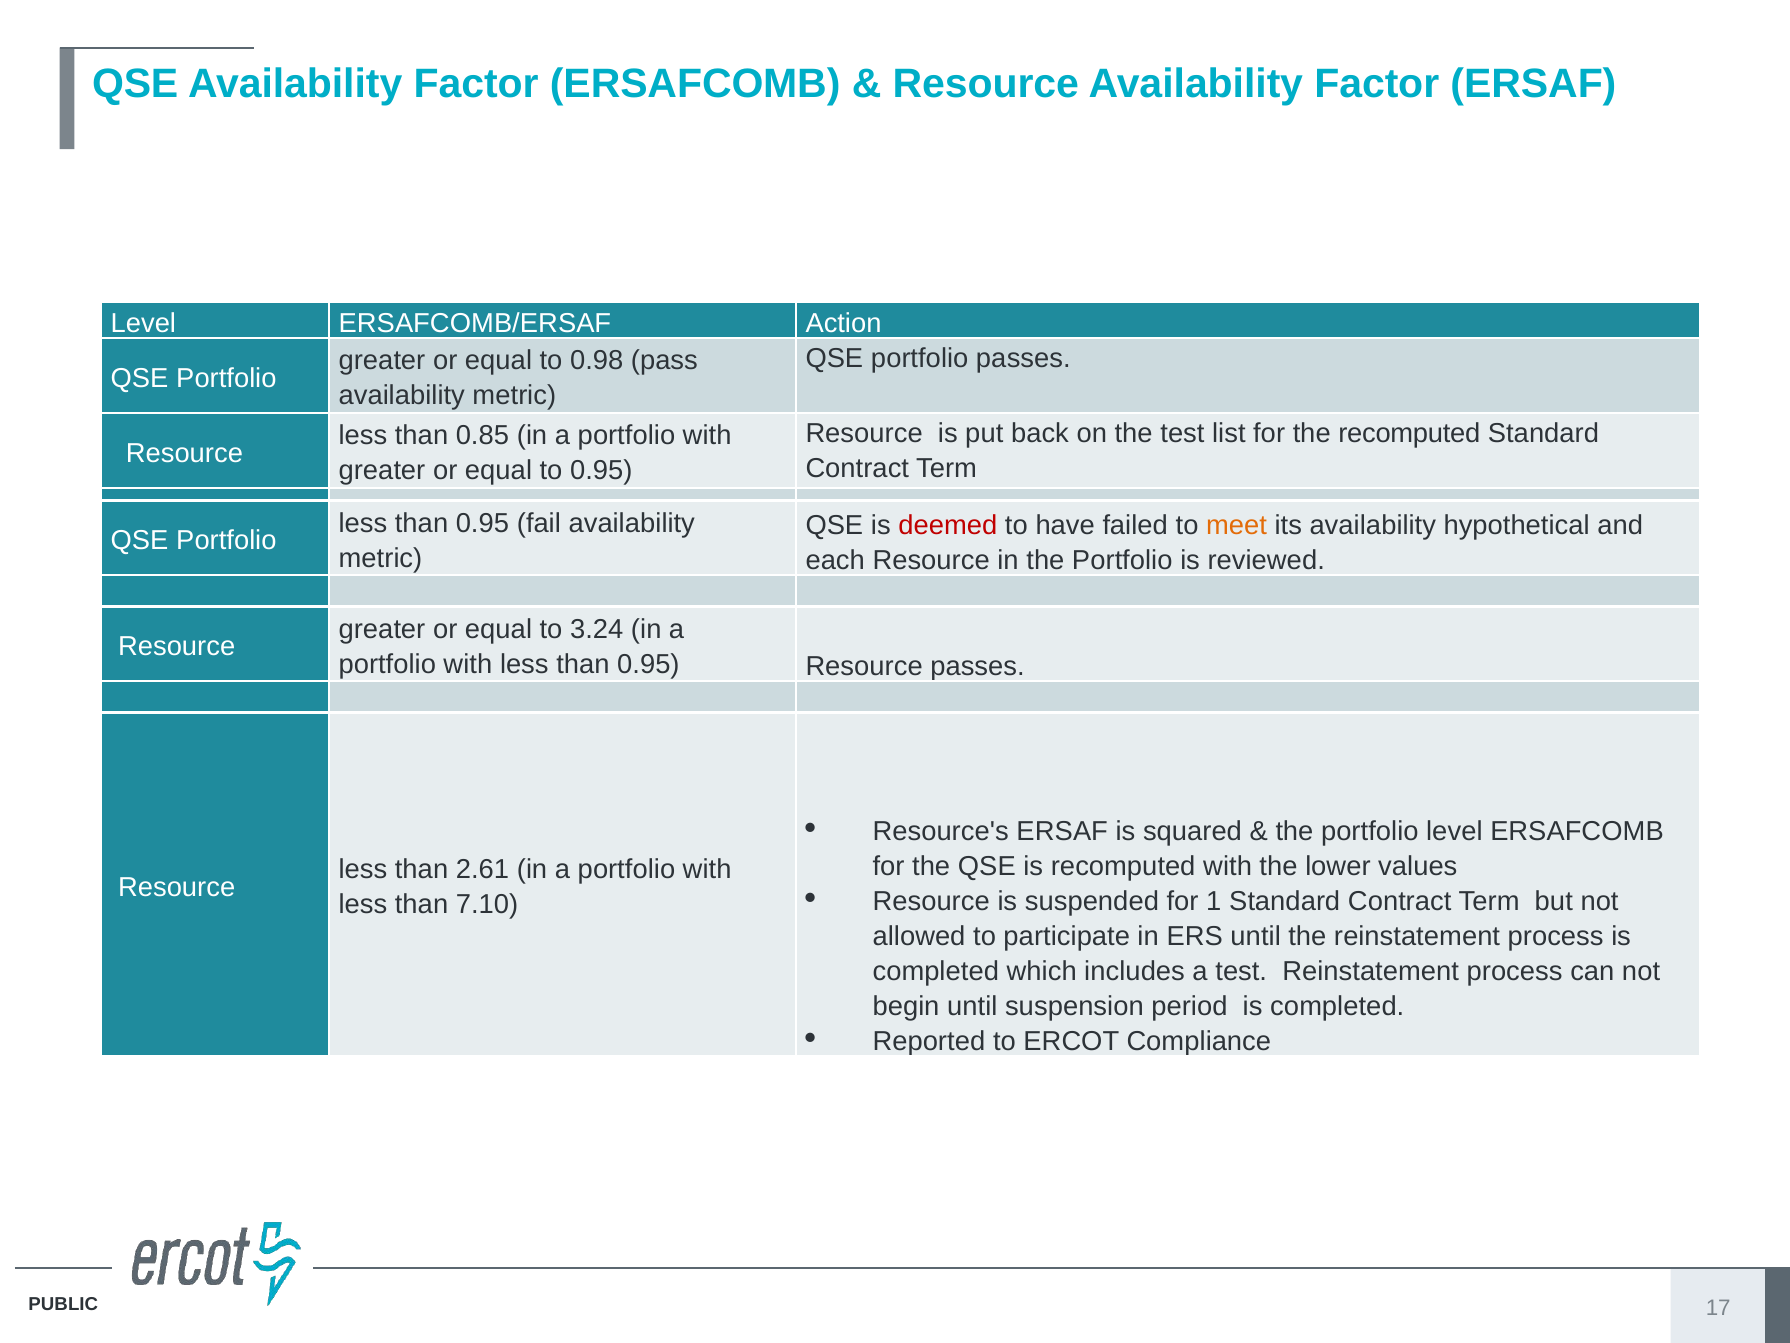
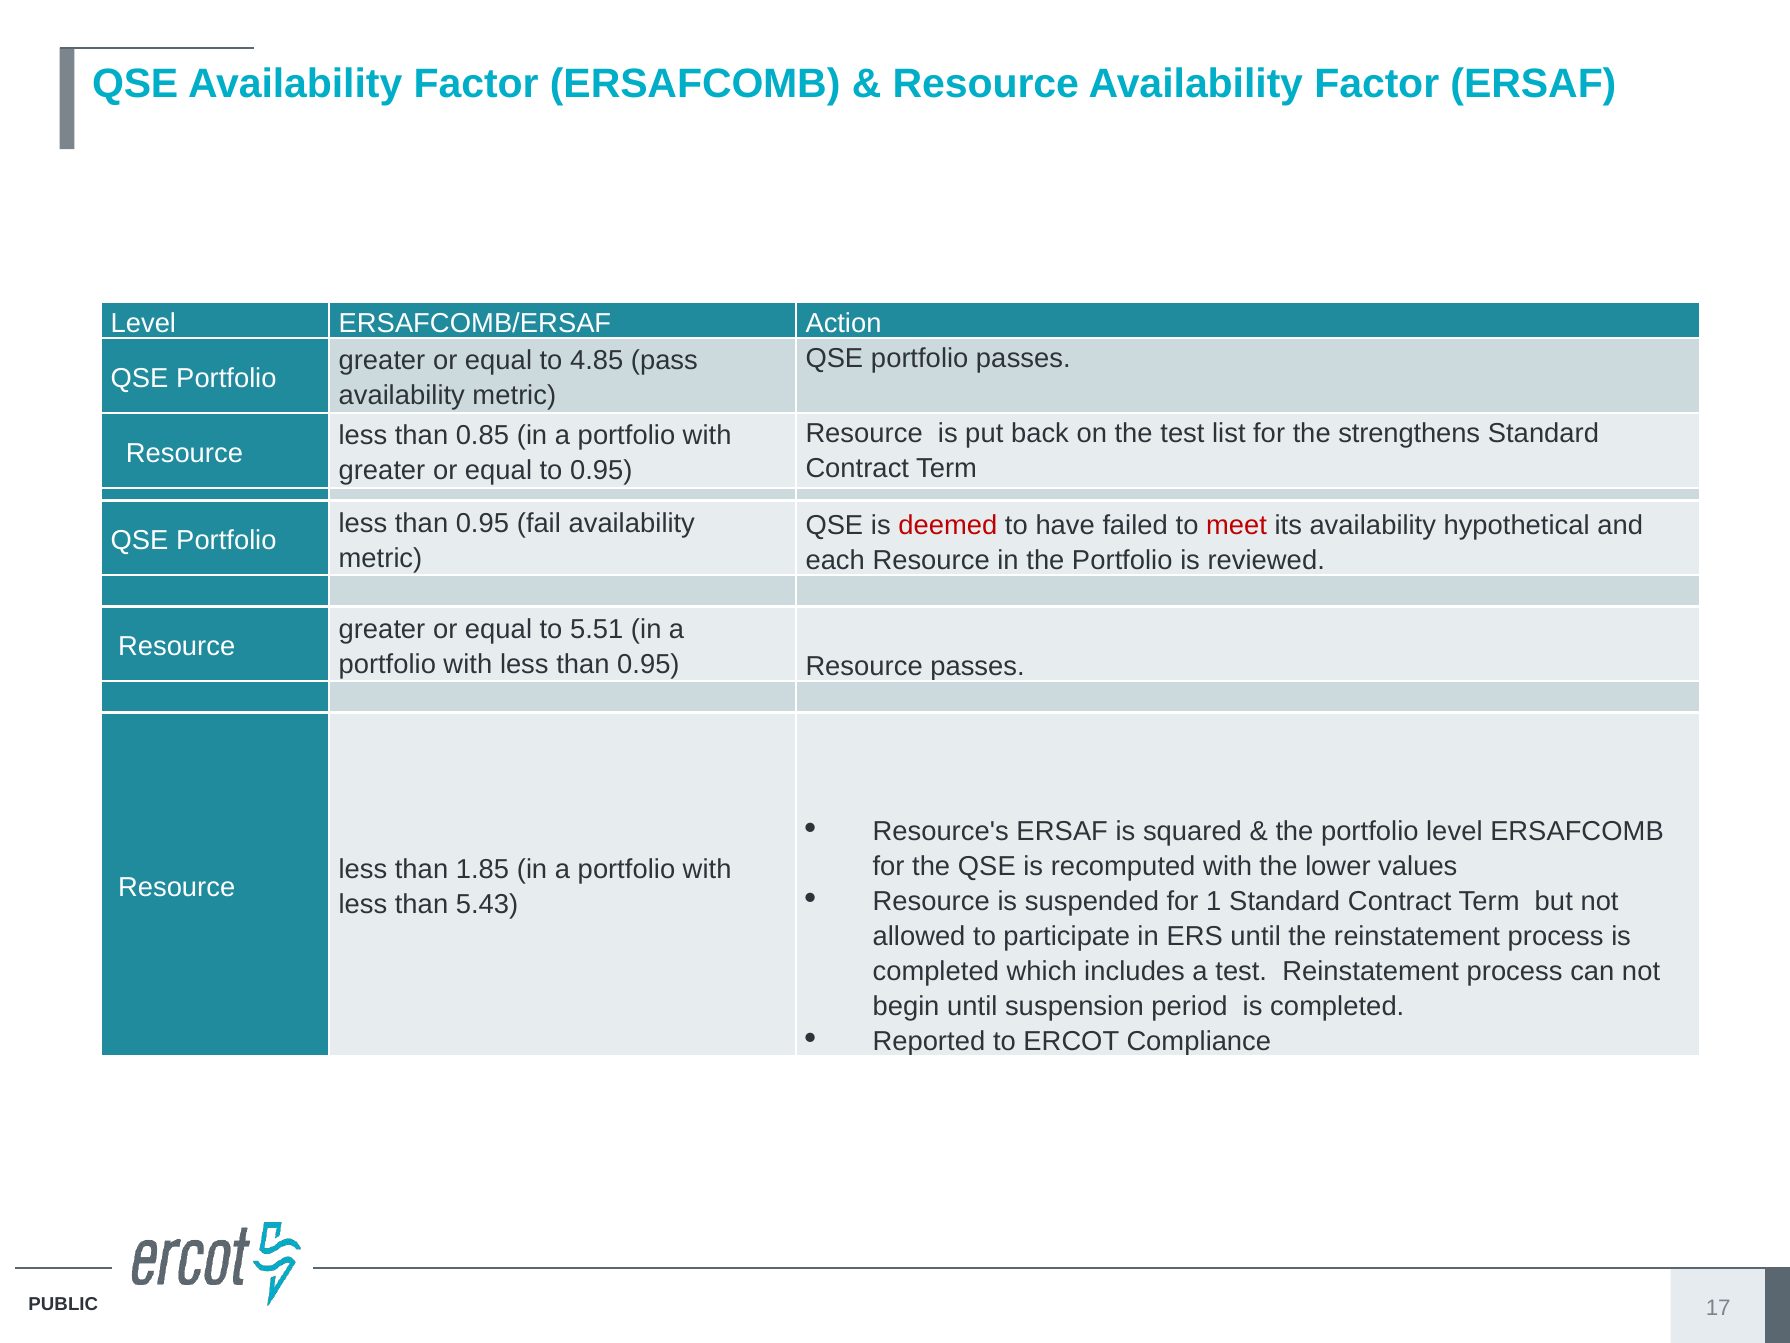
0.98: 0.98 -> 4.85 (597, 361)
the recomputed: recomputed -> strengthens (1409, 433)
meet colour: orange -> red (1237, 525)
3.24: 3.24 -> 5.51 (597, 629)
2.61: 2.61 -> 1.85 (482, 869)
7.10: 7.10 -> 5.43 (487, 904)
